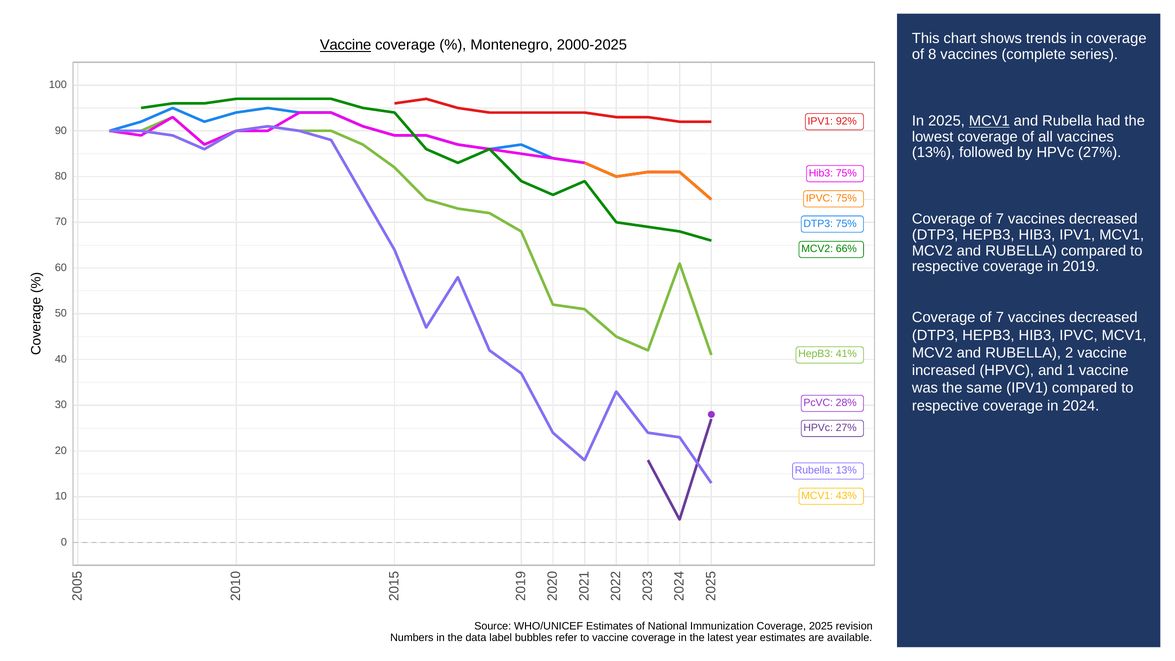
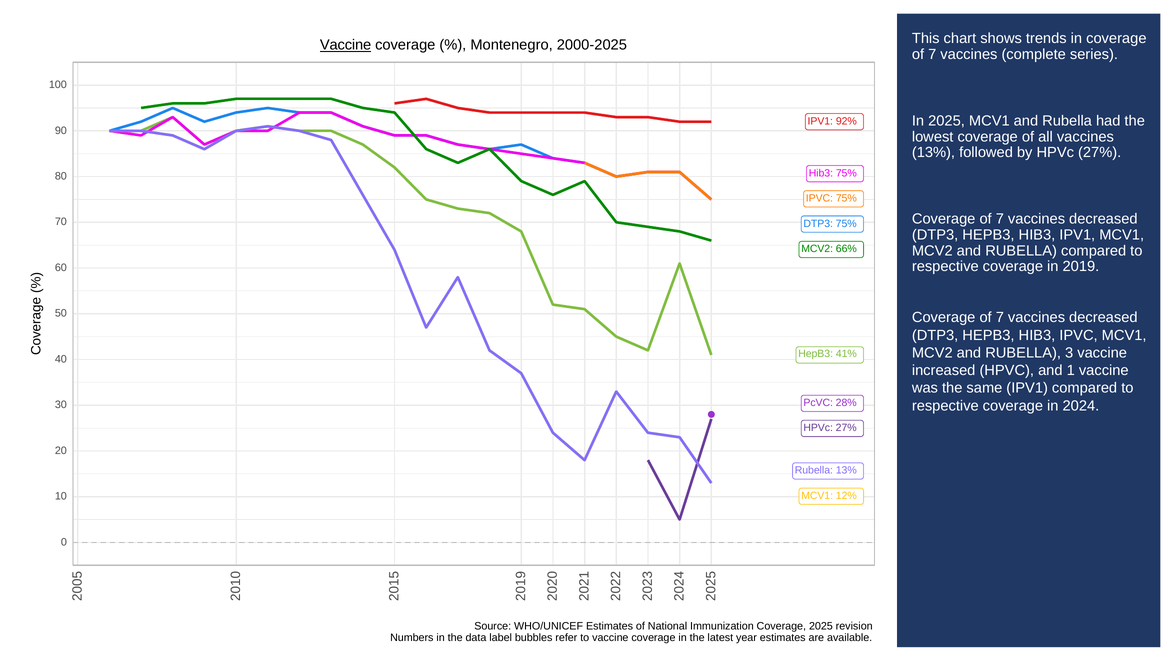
8: 8 -> 7 (932, 54)
MCV1 underline: present -> none (989, 121)
RUBELLA 2: 2 -> 3 (1069, 353)
43%: 43% -> 12% (846, 496)
